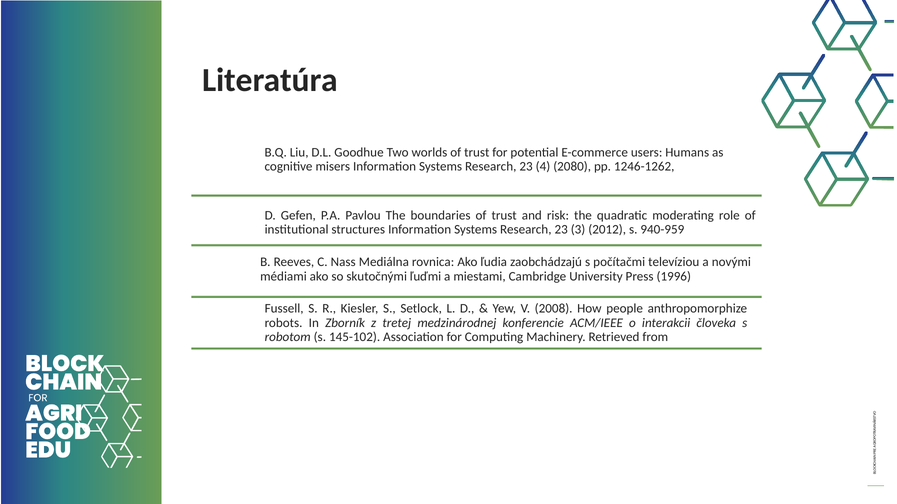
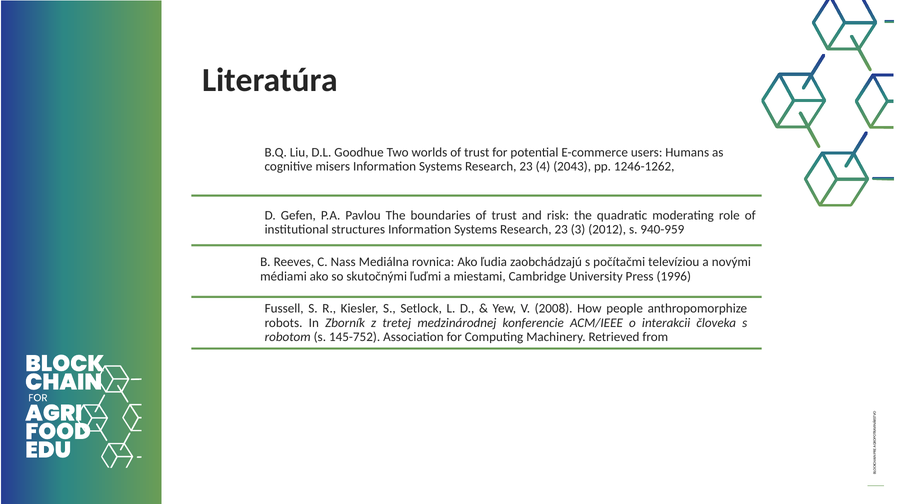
2080: 2080 -> 2043 (572, 167)
145-102: 145-102 -> 145-752 (355, 337)
